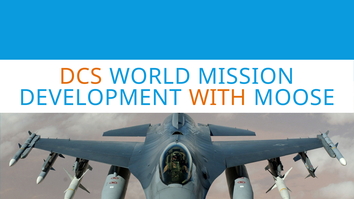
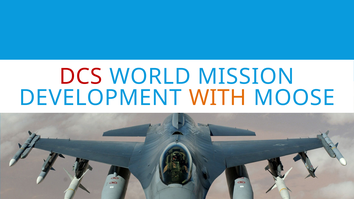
DCS colour: orange -> red (81, 77)
